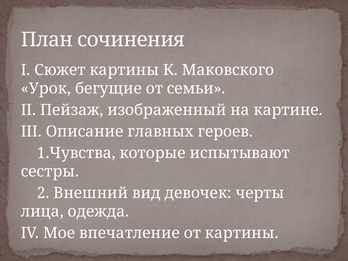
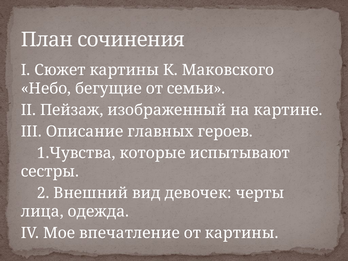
Урок: Урок -> Небо (46, 89)
